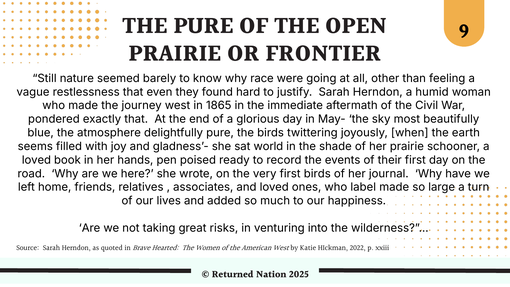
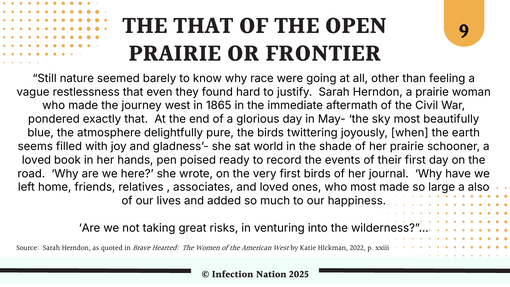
THE PURE: PURE -> THAT (203, 27)
a humid: humid -> prairie (432, 92)
who label: label -> most (363, 187)
turn: turn -> also (479, 187)
Returned: Returned -> Infection (233, 275)
